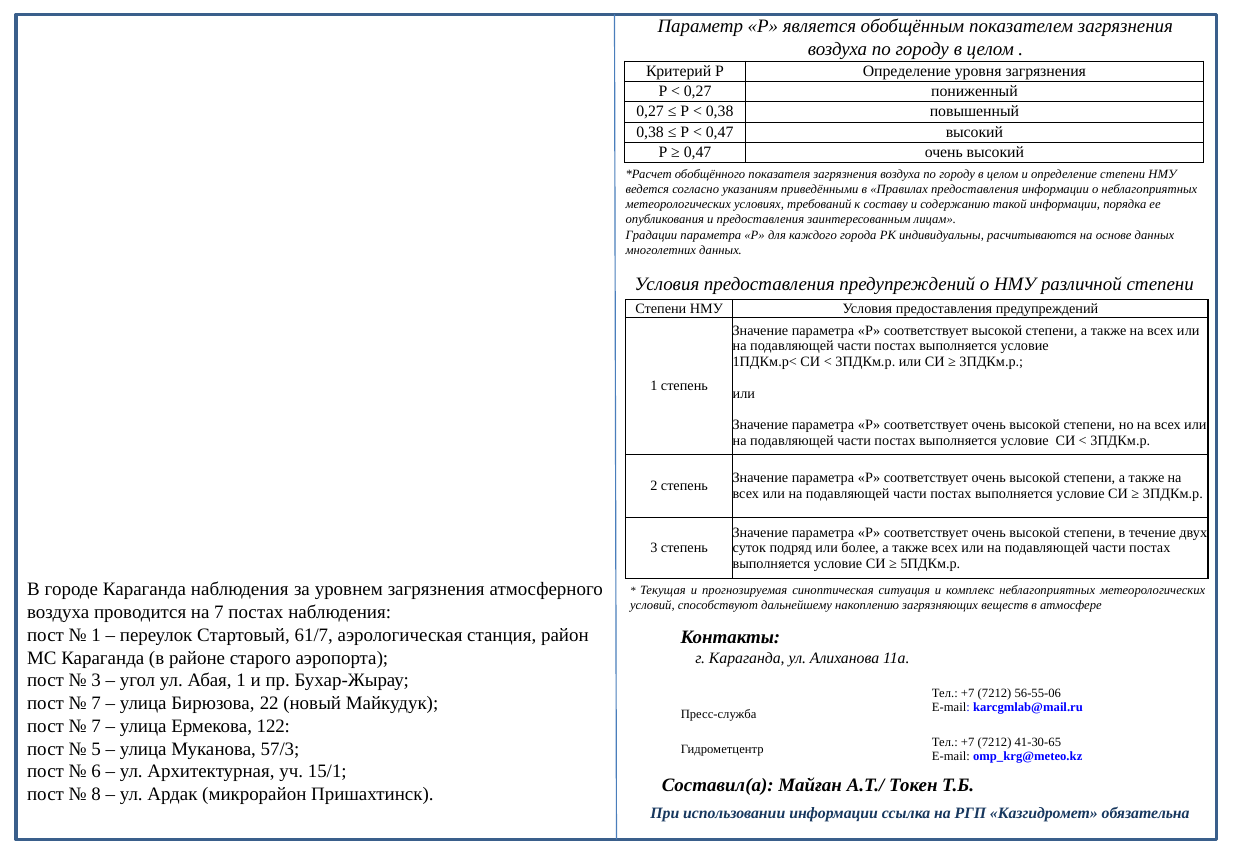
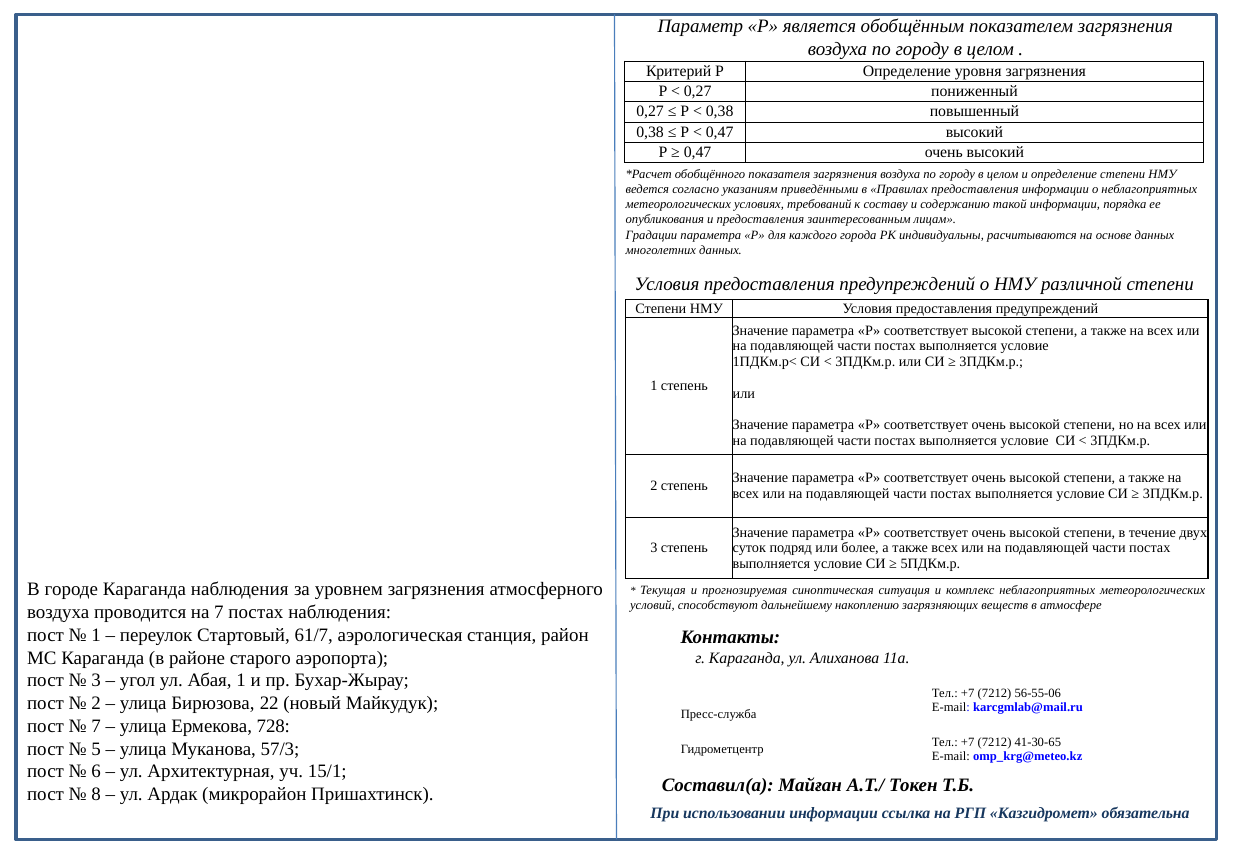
7: 7 -> 2 (96, 703)
122: 122 -> 728 (273, 726)
